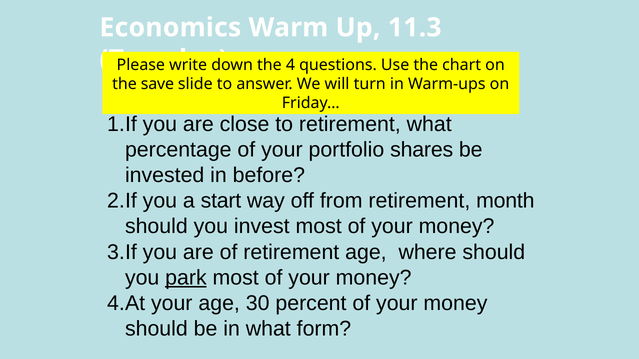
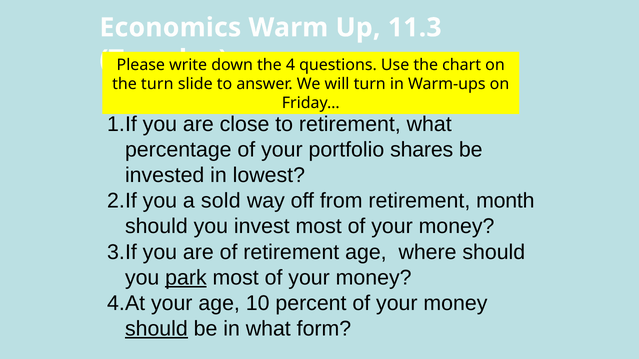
the save: save -> turn (157, 84)
before: before -> lowest (269, 176)
start: start -> sold (221, 201)
30: 30 -> 10 (258, 303)
should underline: none -> present (156, 329)
